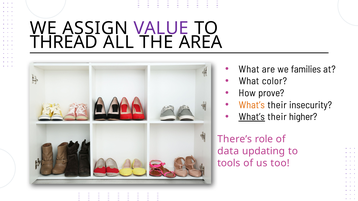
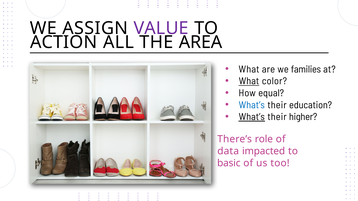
THREAD: THREAD -> ACTION (64, 42)
What underline: none -> present (249, 81)
prove: prove -> equal (271, 93)
What’s colour: orange -> blue (252, 105)
insecurity: insecurity -> education (311, 105)
updating: updating -> impacted (264, 151)
tools: tools -> basic (229, 163)
